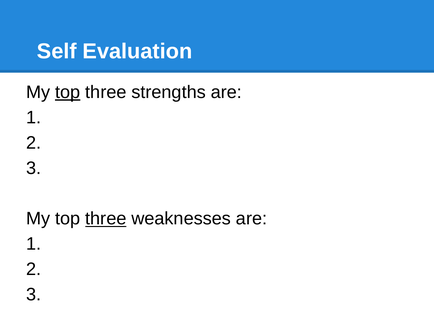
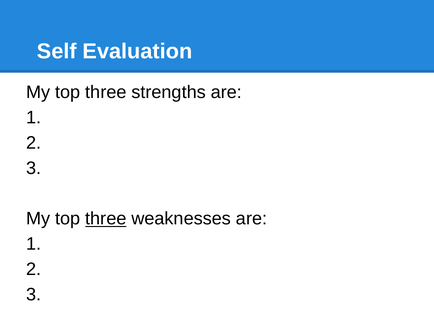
top underline: present -> none (68, 92)
